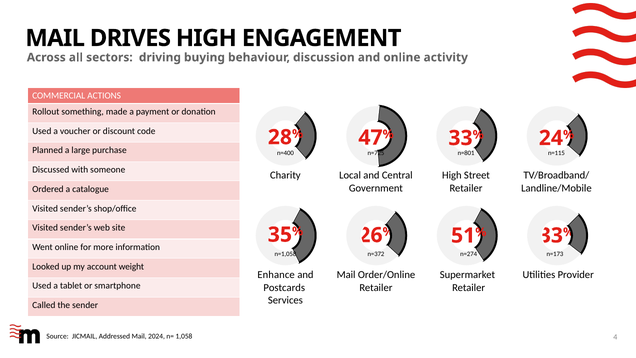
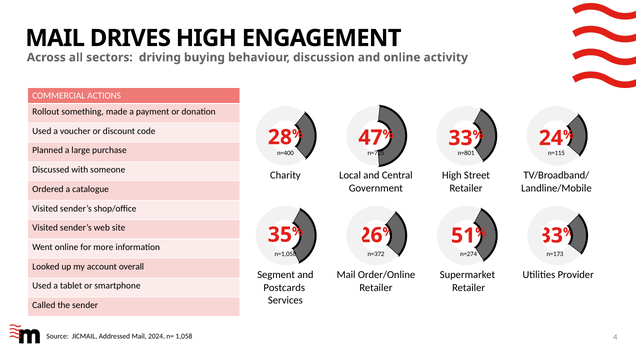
weight: weight -> overall (131, 266)
Enhance: Enhance -> Segment (276, 275)
